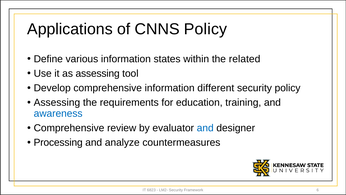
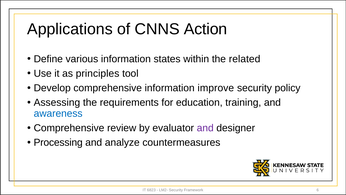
CNNS Policy: Policy -> Action (206, 29)
as assessing: assessing -> principles (98, 73)
different: different -> improve (216, 88)
and colour: blue -> purple (205, 128)
